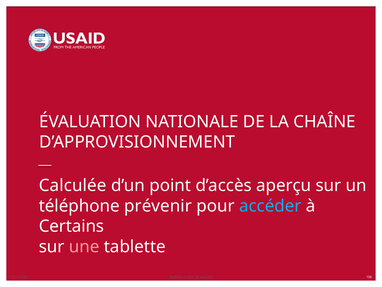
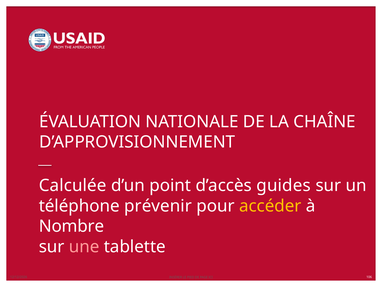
aperçu: aperçu -> guides (284, 185)
accéder colour: light blue -> yellow (270, 206)
Certains: Certains -> Nombre (71, 226)
